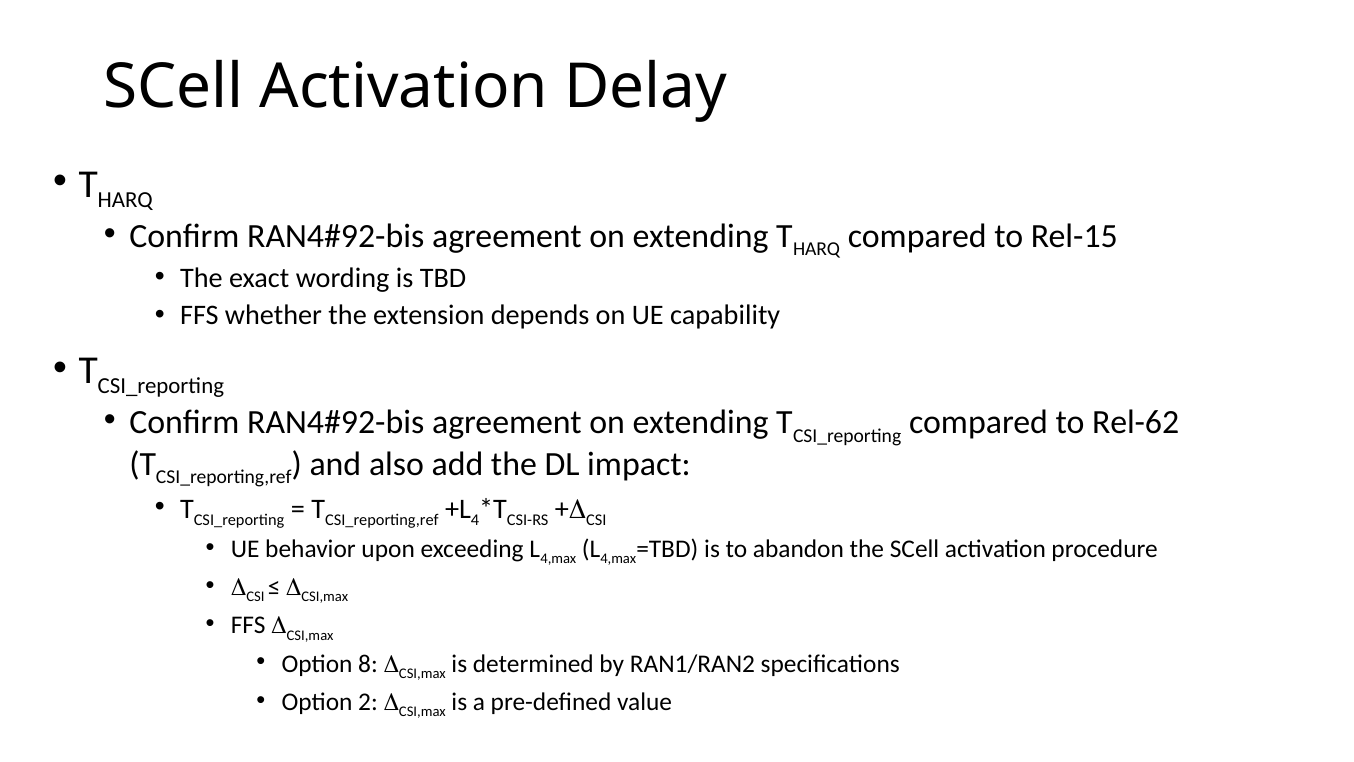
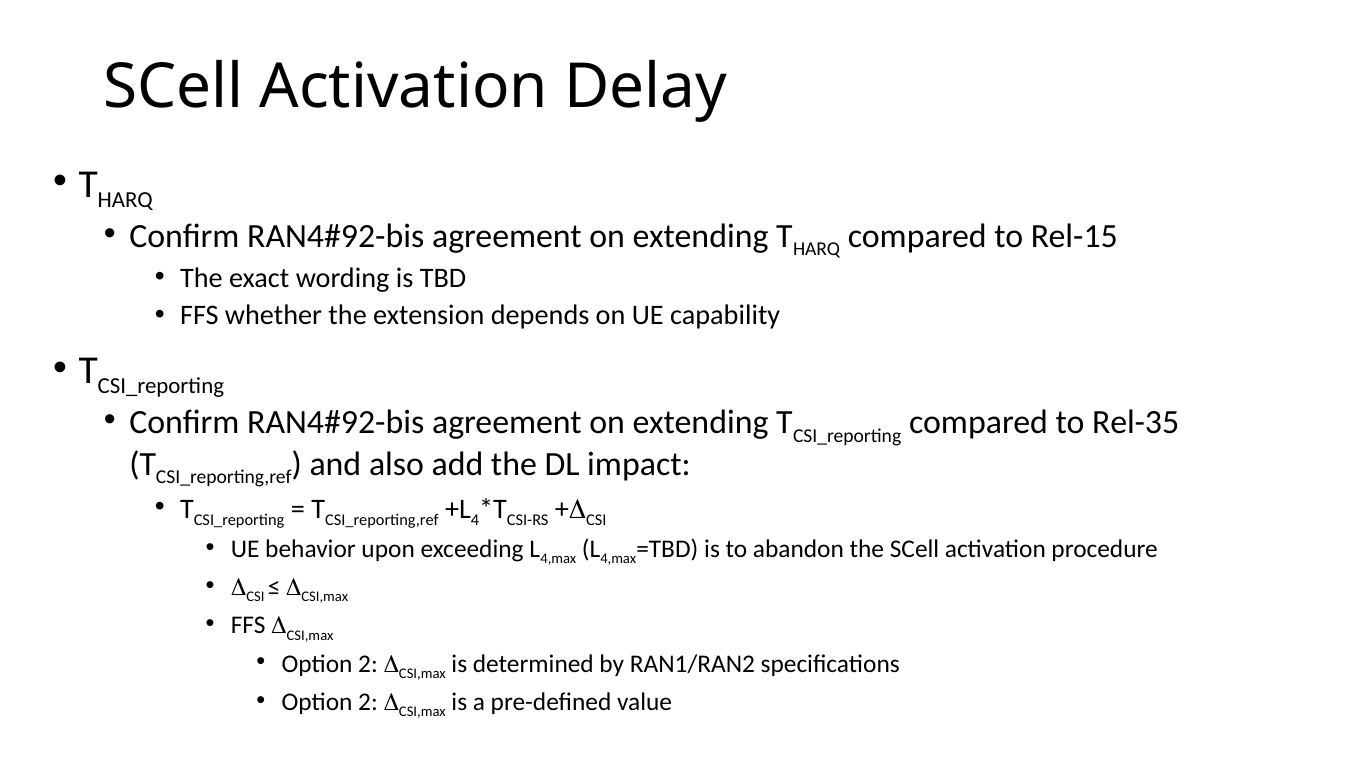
Rel-62: Rel-62 -> Rel-35 (1136, 422)
8: 8 -> 2 (368, 663)
